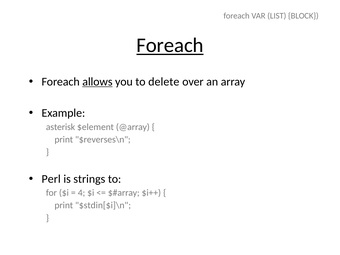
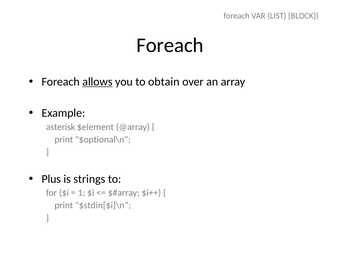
Foreach underline: present -> none (170, 45)
delete: delete -> obtain (164, 82)
$reverses\n: $reverses\n -> $optional\n (103, 139)
Perl: Perl -> Plus (51, 179)
4: 4 -> 1 (81, 193)
